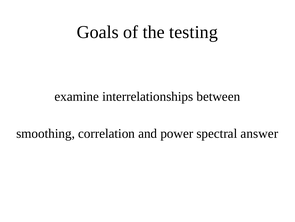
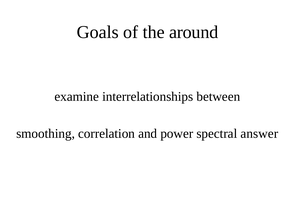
testing: testing -> around (194, 32)
